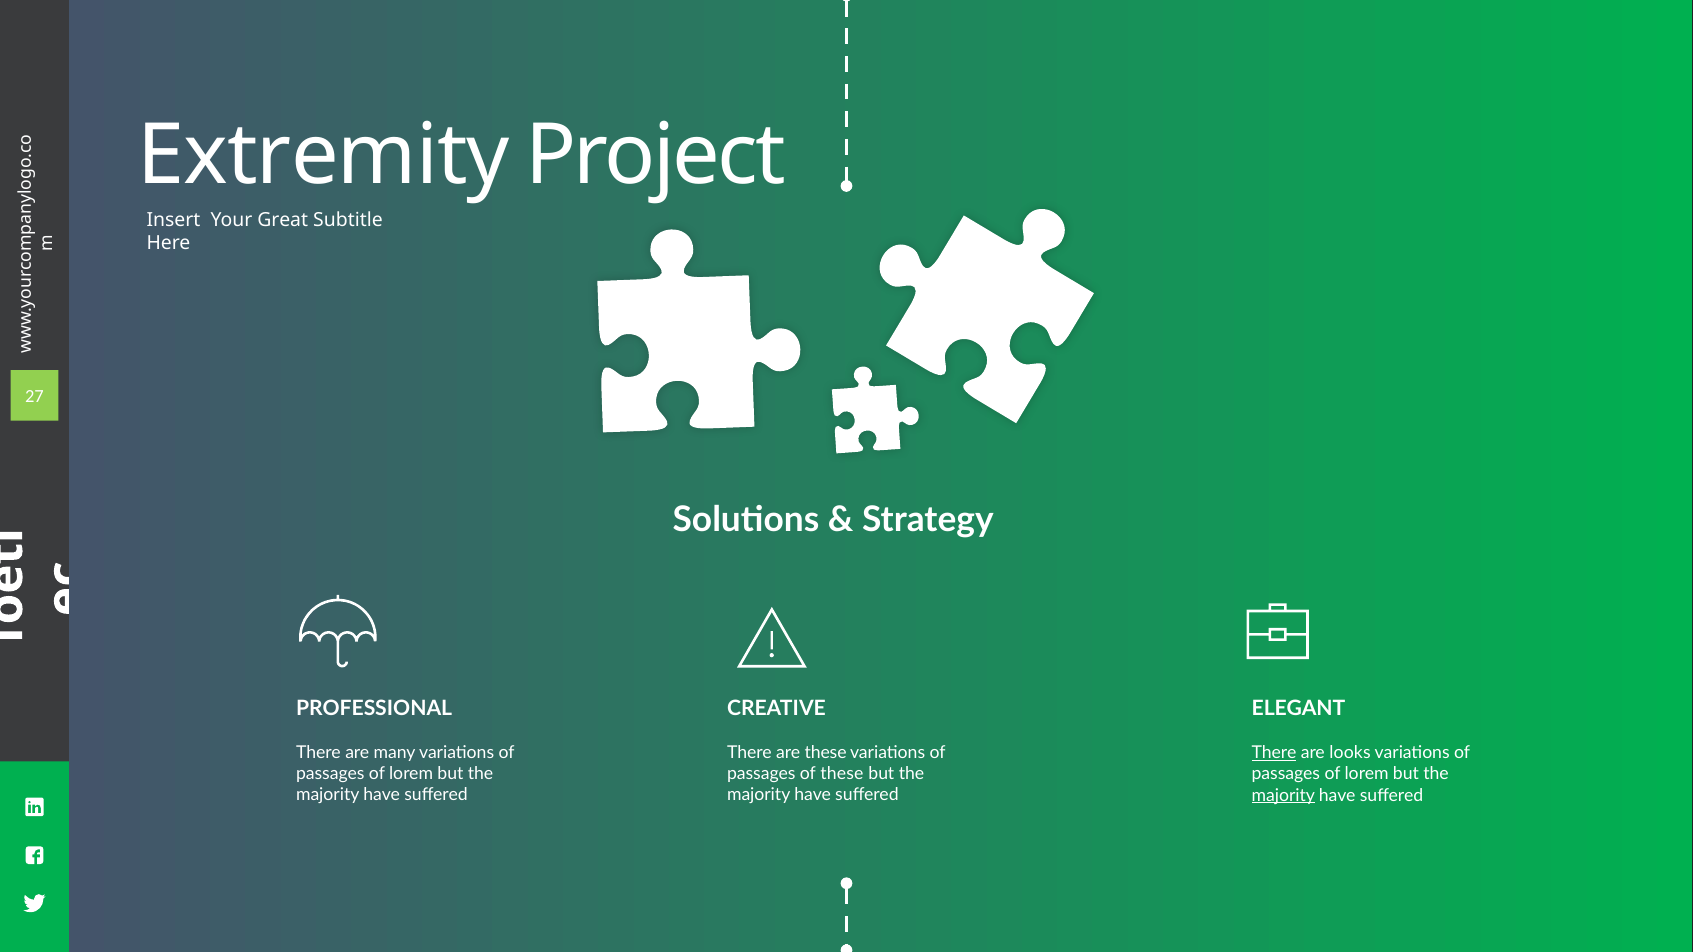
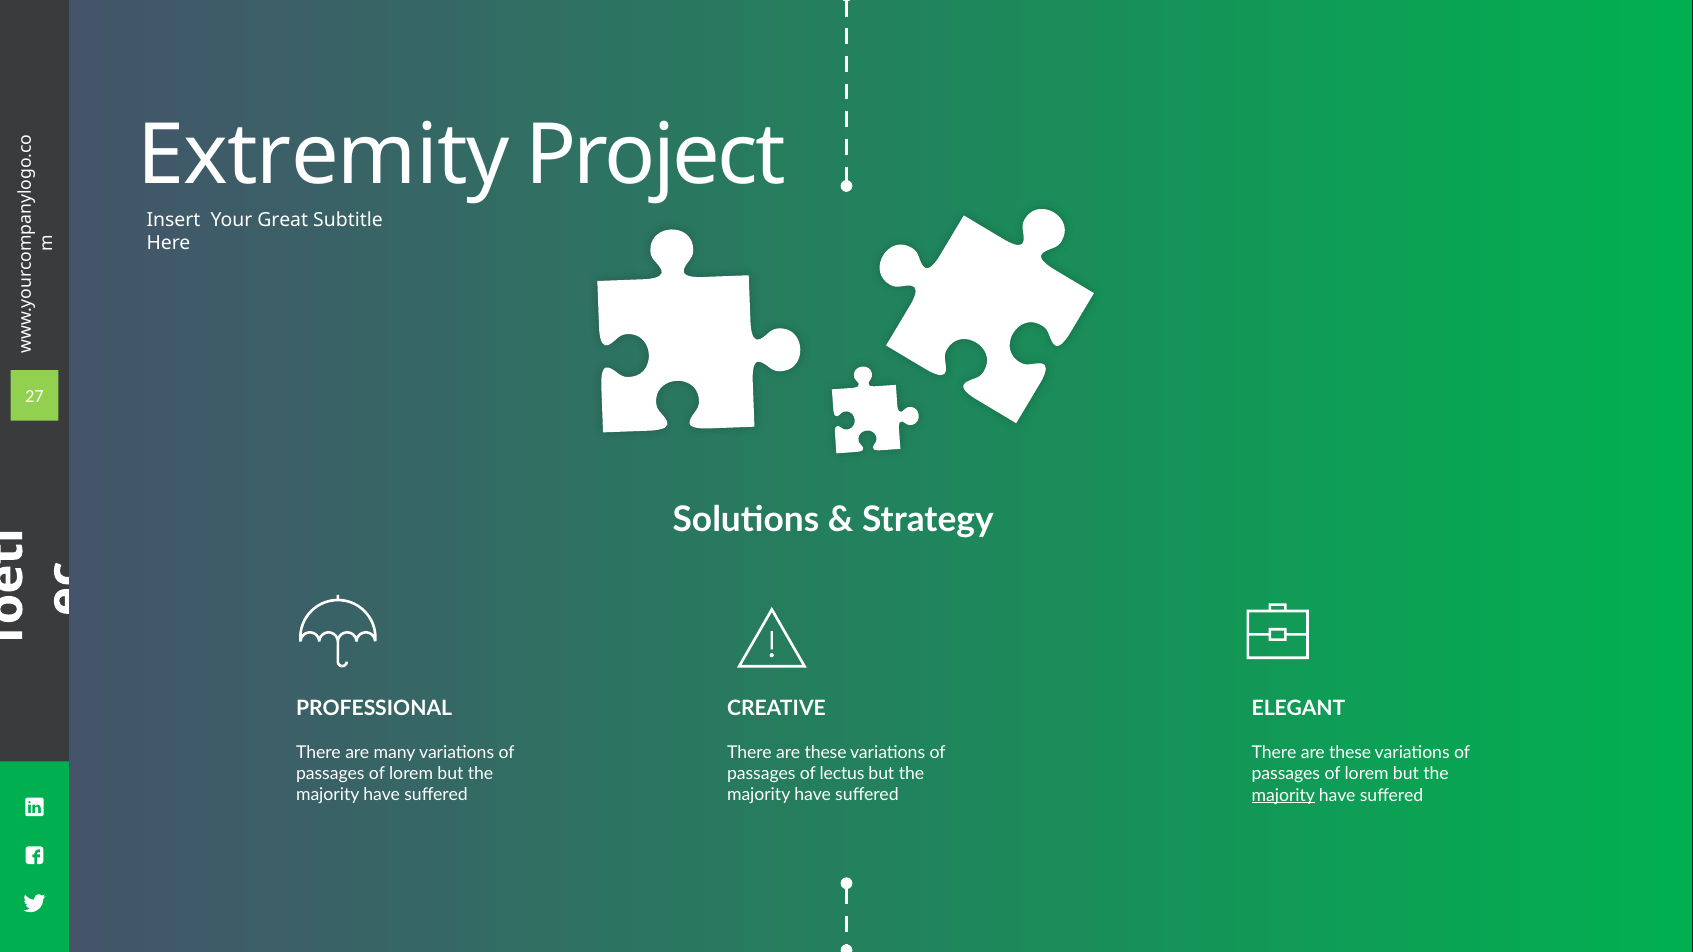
There underline: present -> none (1274, 753)
looks: looks -> these (1350, 753)
of these: these -> lectus (842, 774)
